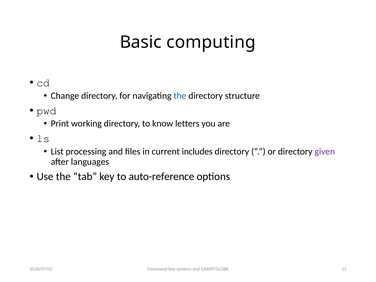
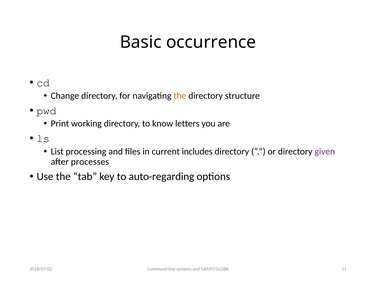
computing: computing -> occurrence (211, 42)
the colour: blue -> orange (180, 96)
languages: languages -> processes (90, 162)
auto-reference: auto-reference -> auto-regarding (161, 177)
